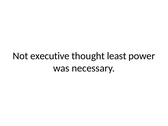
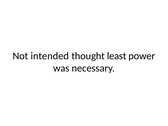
executive: executive -> intended (50, 56)
